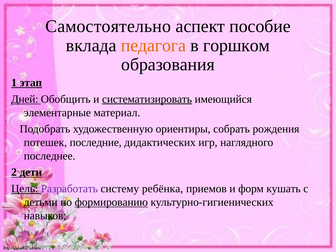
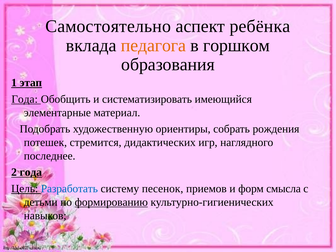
пособие: пособие -> ребёнка (260, 26)
Дней: Дней -> Года (25, 99)
систематизировать underline: present -> none (147, 99)
последние: последние -> стремится (96, 142)
2 дети: дети -> года (31, 172)
Разработать colour: purple -> blue (69, 189)
ребёнка: ребёнка -> песенок (163, 189)
кушать: кушать -> смысла (284, 189)
